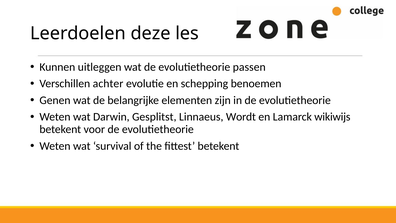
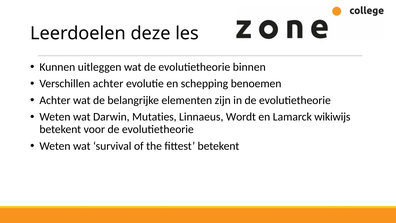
passen: passen -> binnen (249, 67)
Genen: Genen -> Achter (55, 100)
Gesplitst: Gesplitst -> Mutaties (154, 117)
